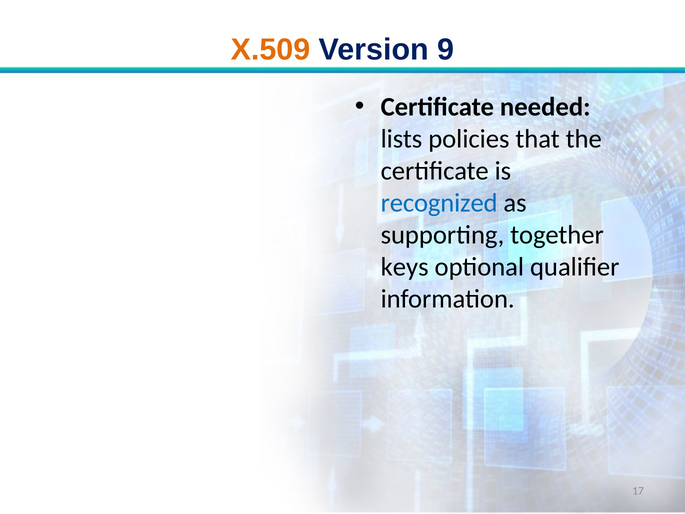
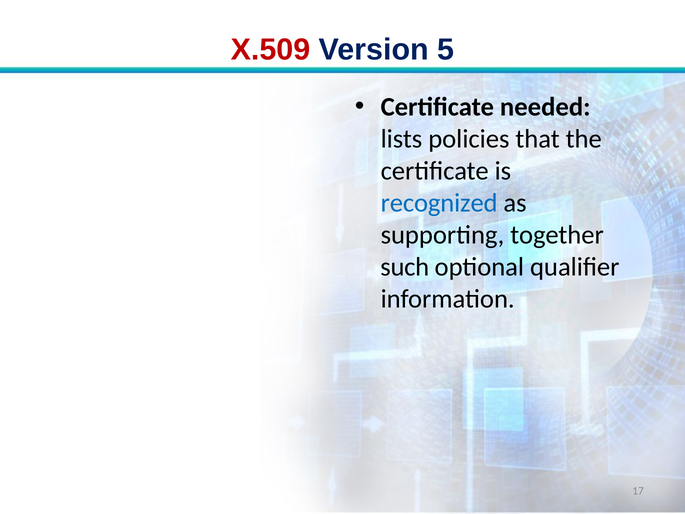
X.509 colour: orange -> red (270, 50)
9: 9 -> 5 (446, 50)
keys: keys -> such (405, 267)
